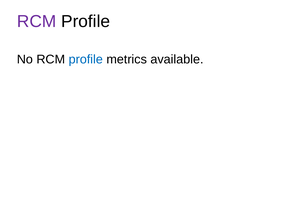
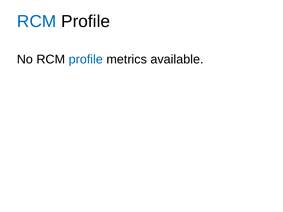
RCM colour: purple -> blue (37, 21)
